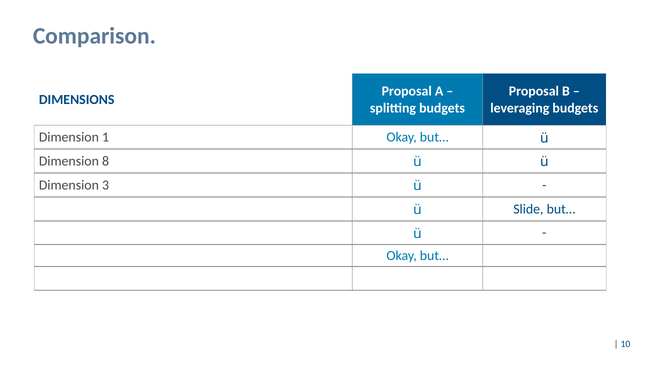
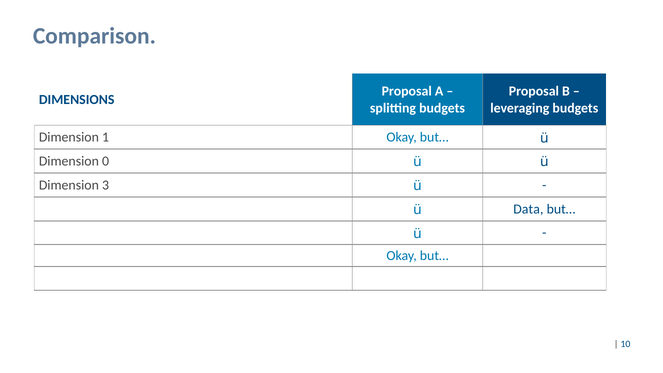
8: 8 -> 0 (106, 161)
Slide: Slide -> Data (528, 209)
